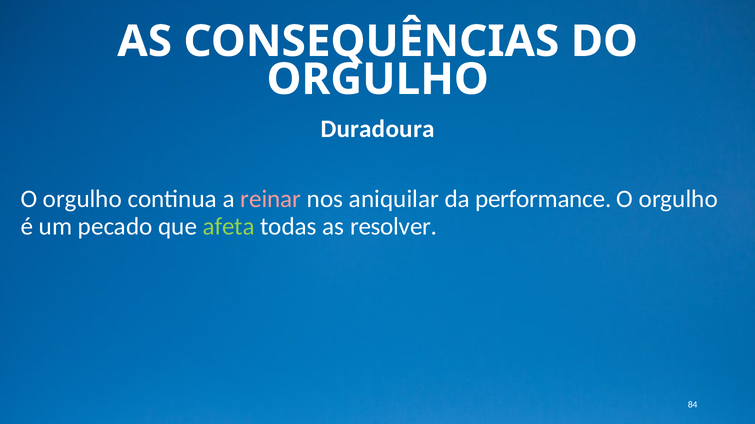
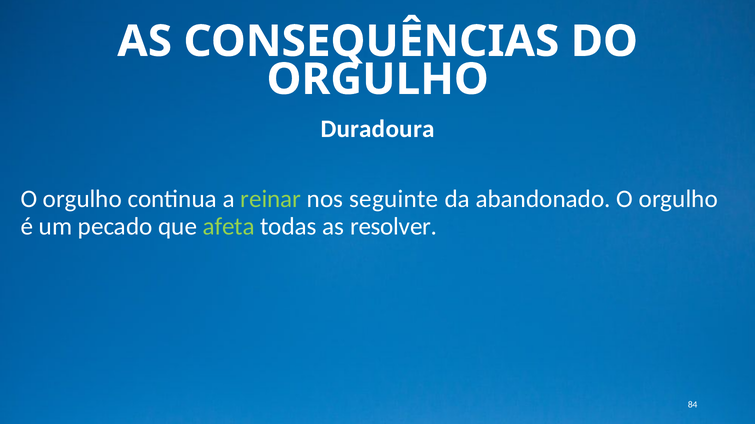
reinar colour: pink -> light green (271, 199)
aniquilar: aniquilar -> seguinte (394, 199)
performance: performance -> abandonado (543, 199)
